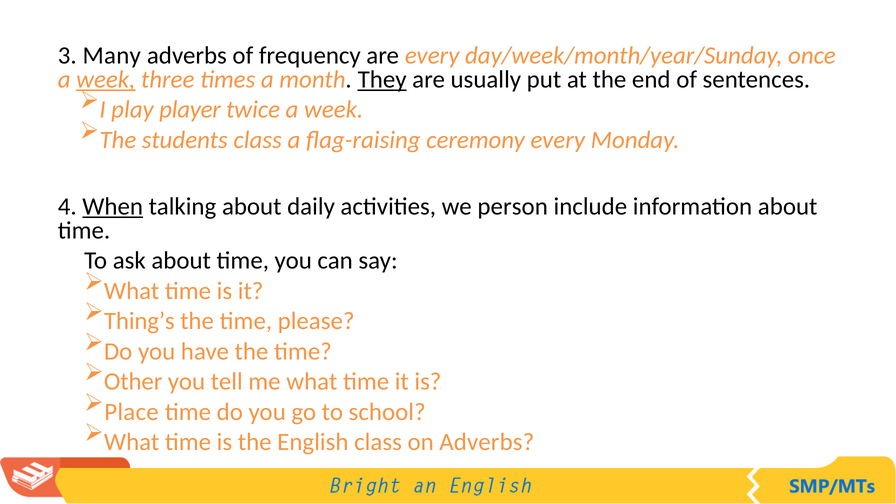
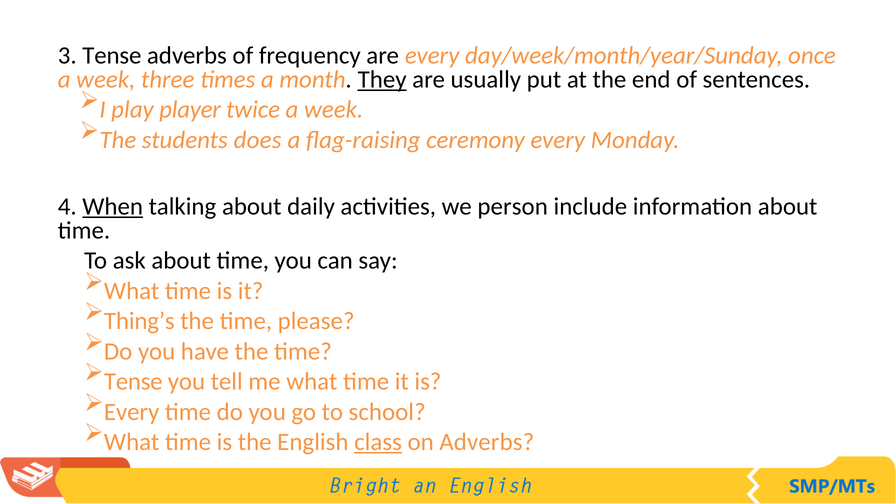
3 Many: Many -> Tense (112, 56)
week underline: present -> none (106, 79)
students class: class -> does (258, 140)
Other: Other -> Tense (133, 382)
Place: Place -> Every (132, 412)
class underline: none -> present (378, 442)
